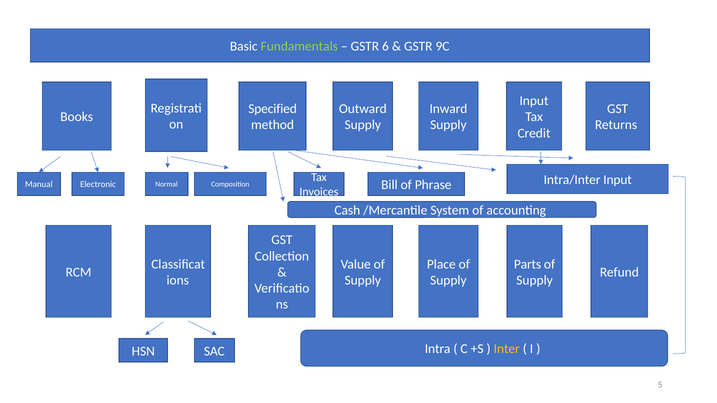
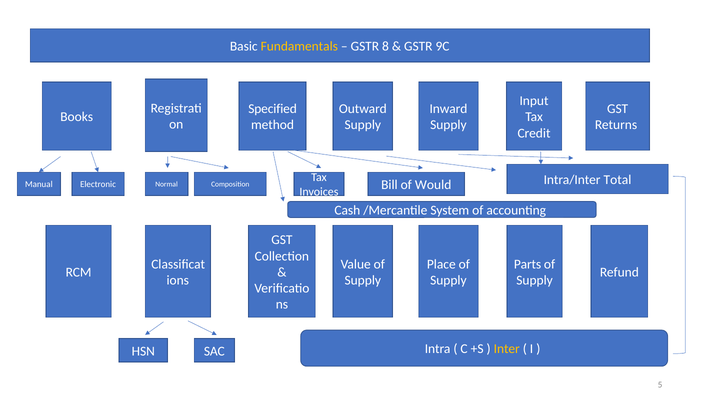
Fundamentals colour: light green -> yellow (299, 46)
6: 6 -> 8 (385, 46)
Intra/Inter Input: Input -> Total (617, 180)
Phrase: Phrase -> Would (433, 185)
